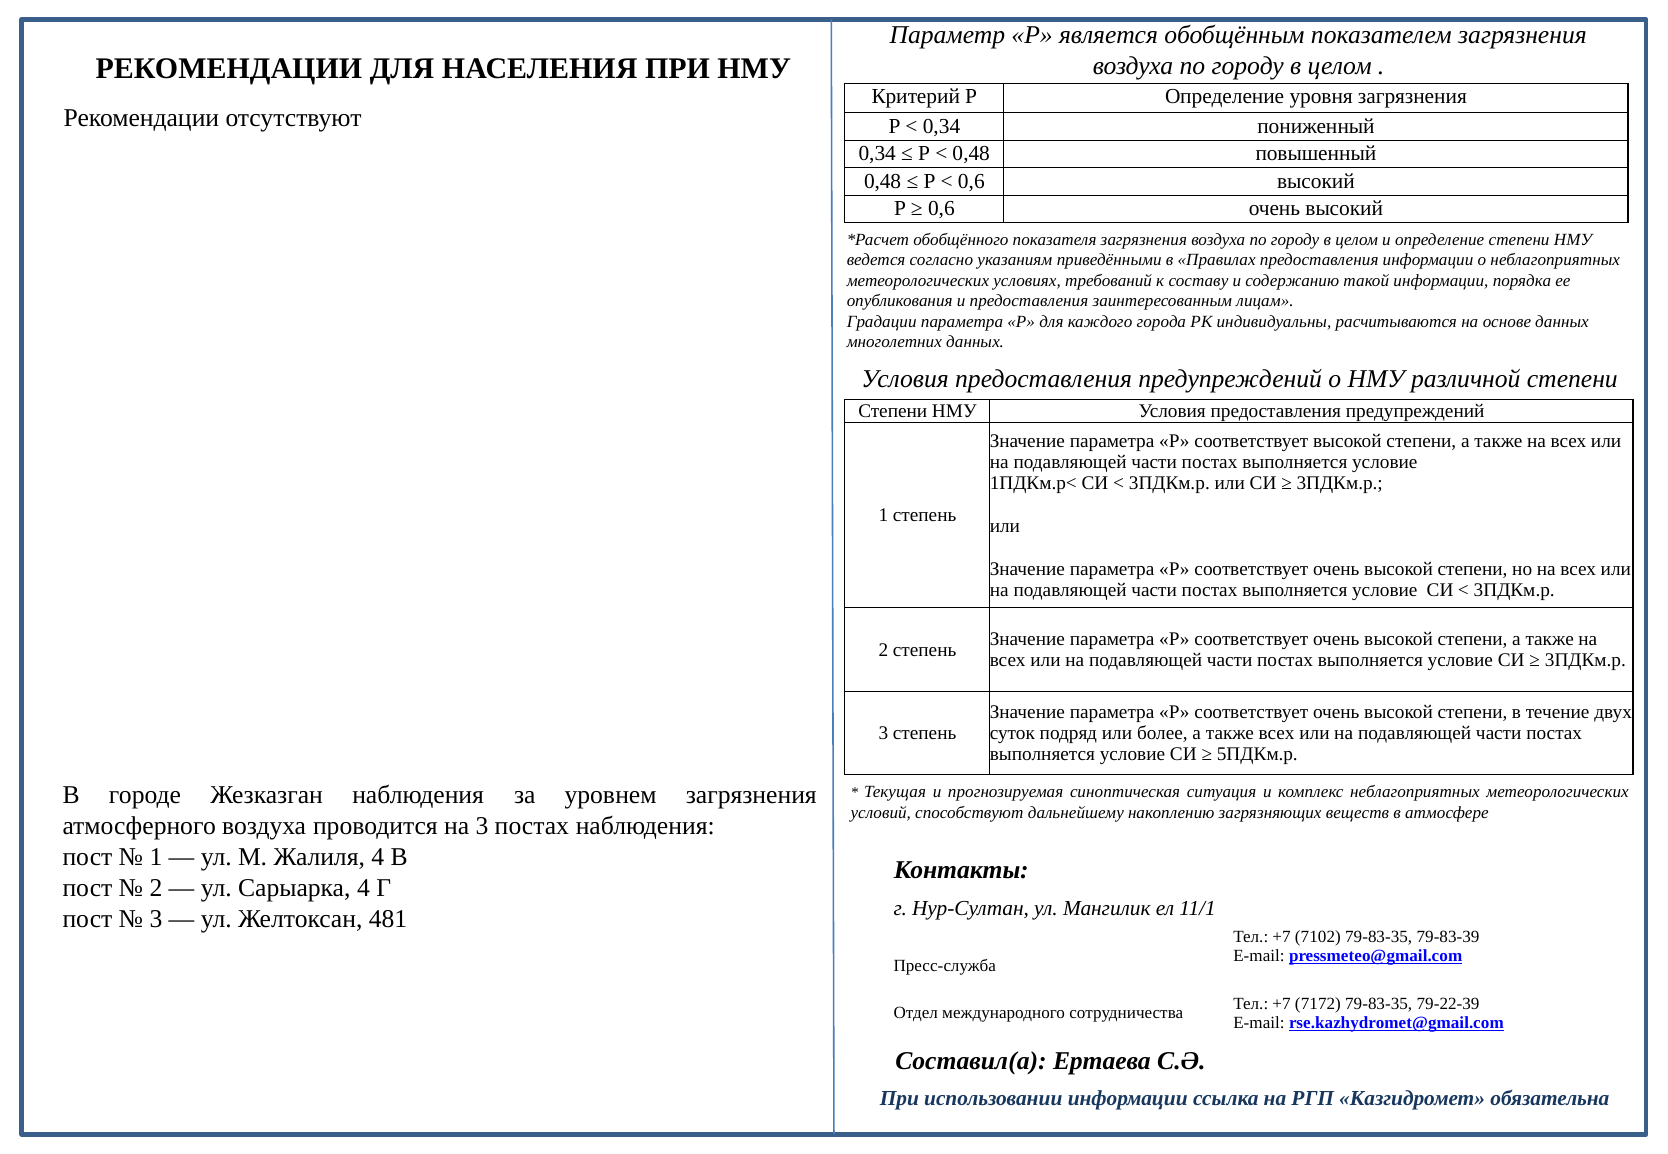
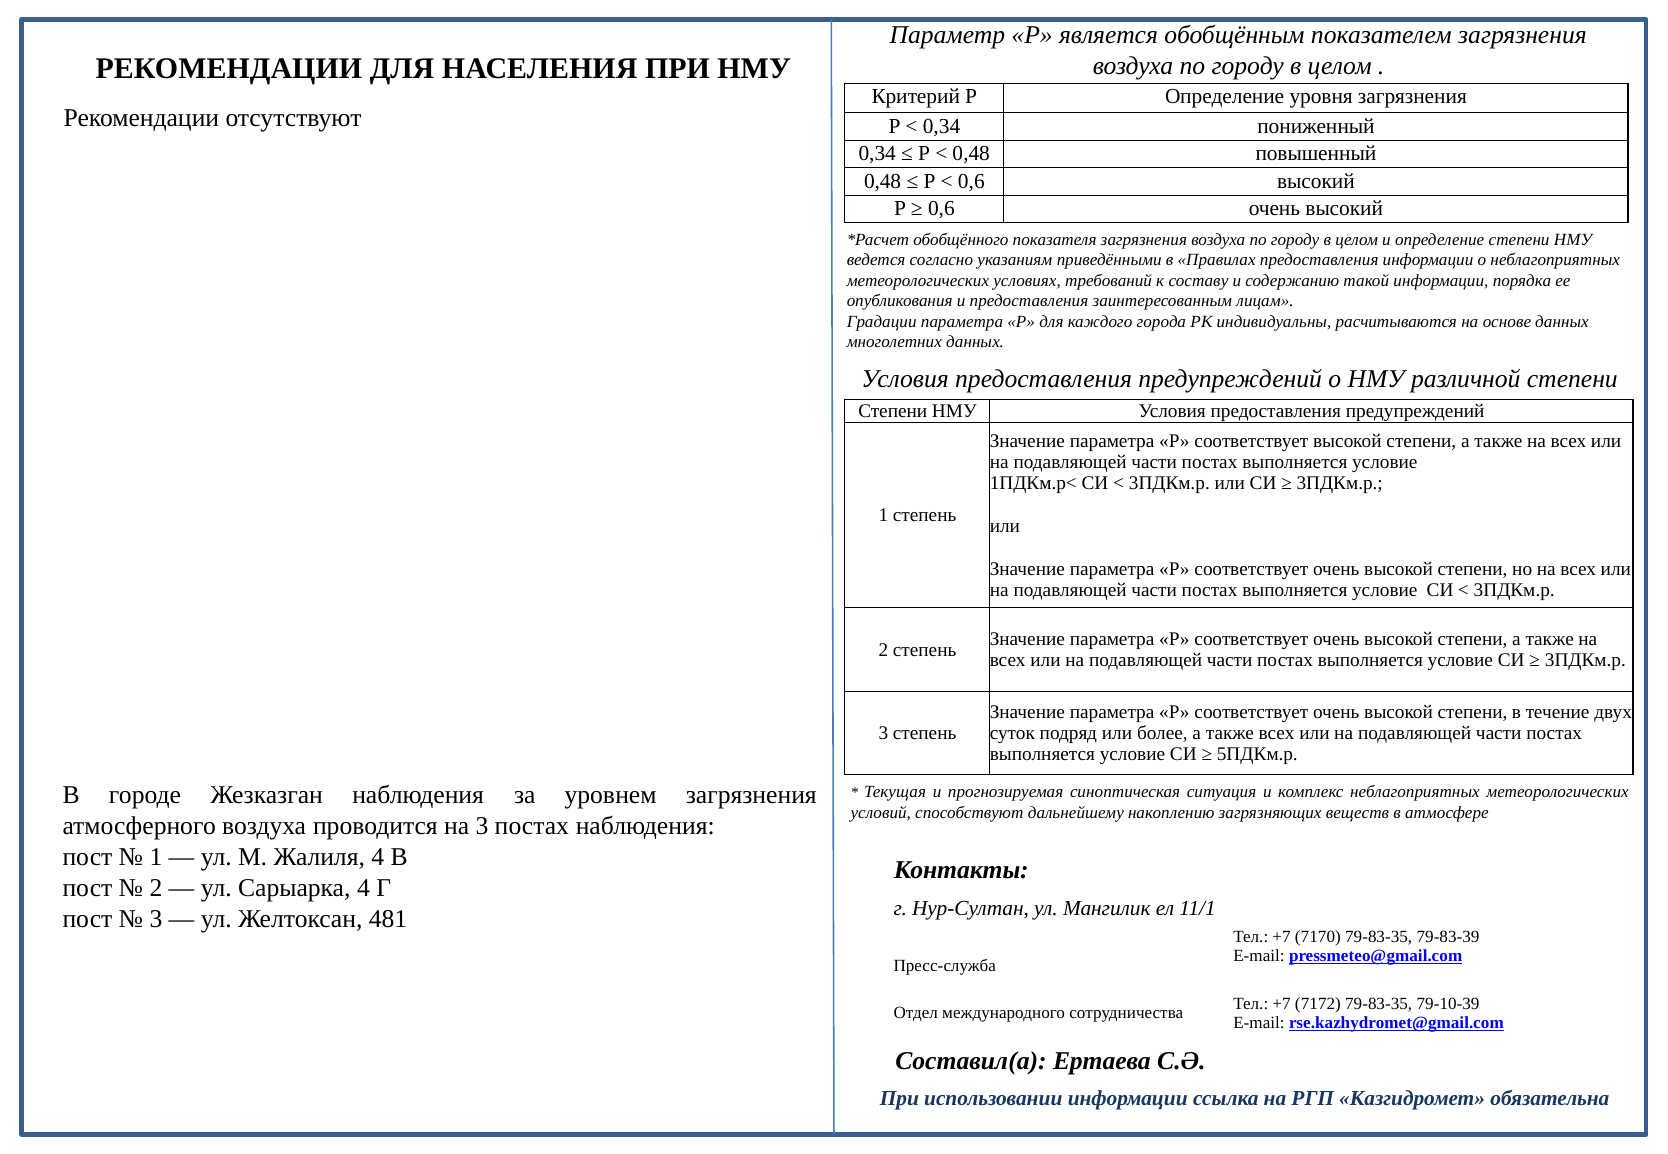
7102: 7102 -> 7170 (1318, 938)
79-22-39: 79-22-39 -> 79-10-39 (1448, 1004)
